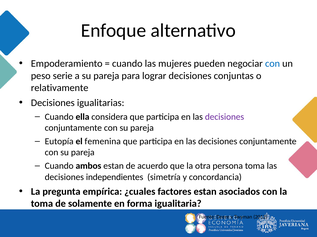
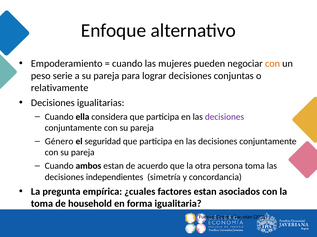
con colour: blue -> orange (273, 64)
Eutopía: Eutopía -> Género (59, 142)
femenina: femenina -> seguridad (103, 142)
solamente: solamente -> household (90, 204)
